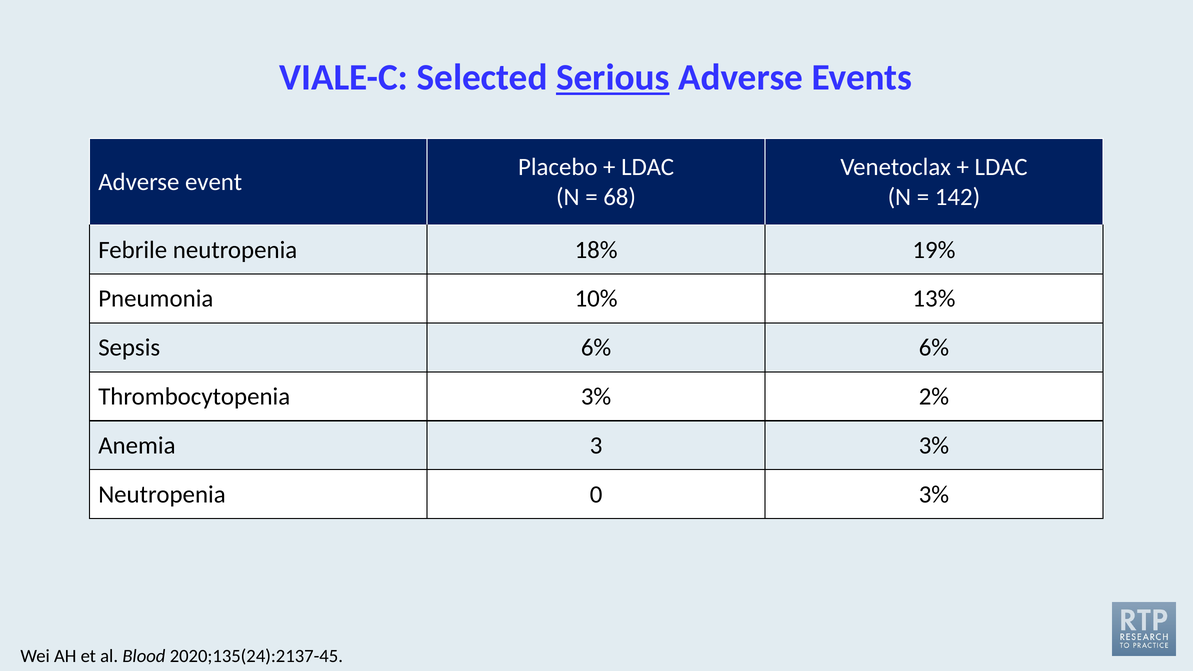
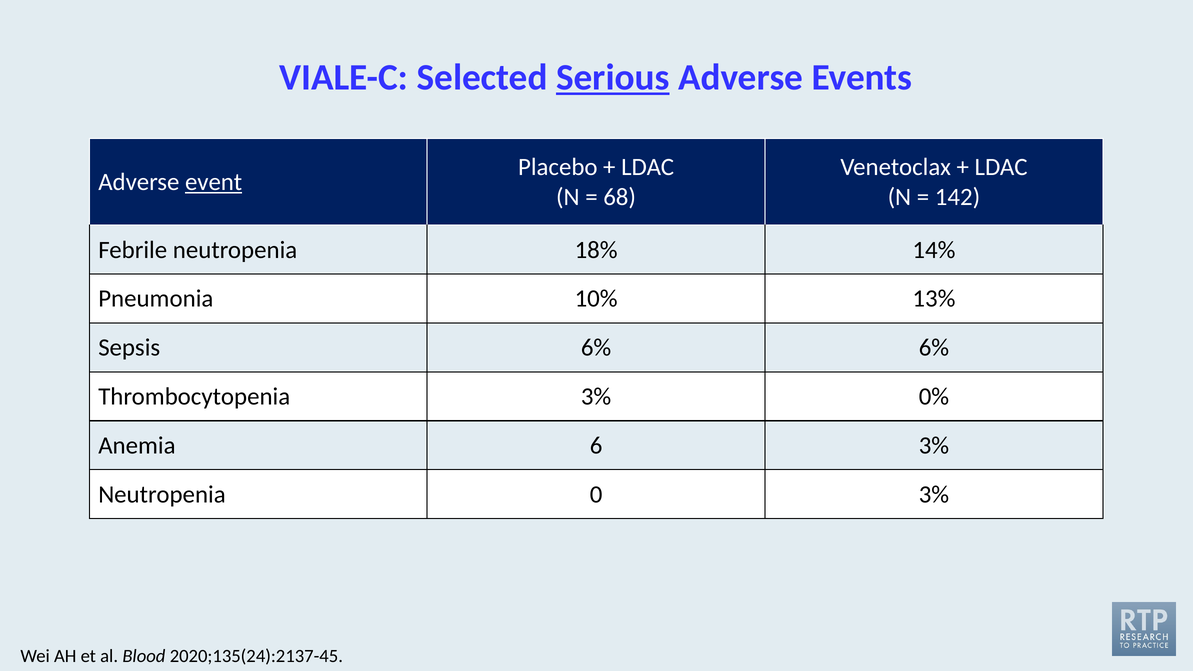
event underline: none -> present (214, 182)
19%: 19% -> 14% (934, 250)
2%: 2% -> 0% (934, 397)
3: 3 -> 6 (596, 446)
